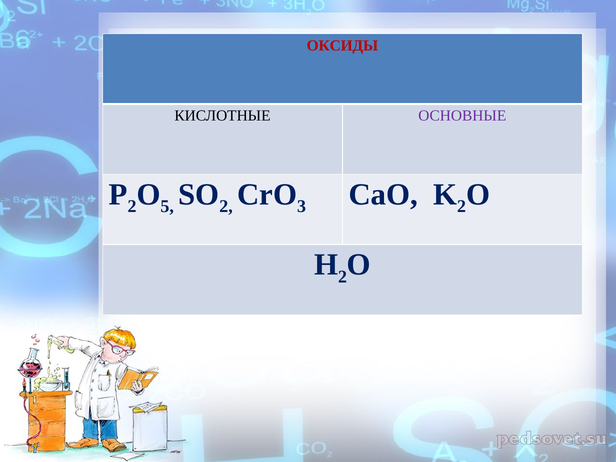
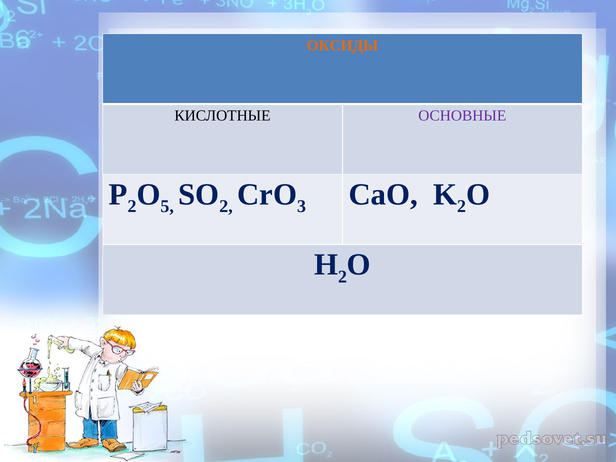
ОКСИДЫ colour: red -> orange (342, 45)
